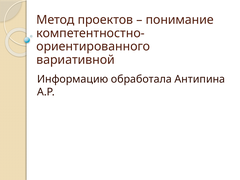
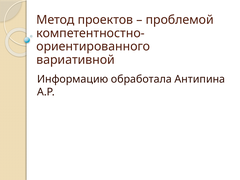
понимание: понимание -> проблемой (180, 20)
